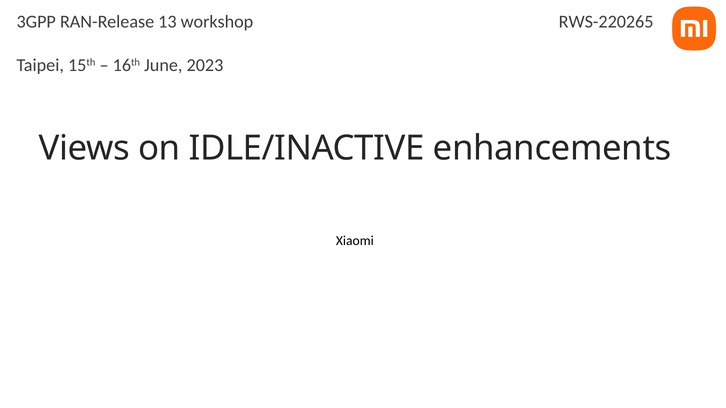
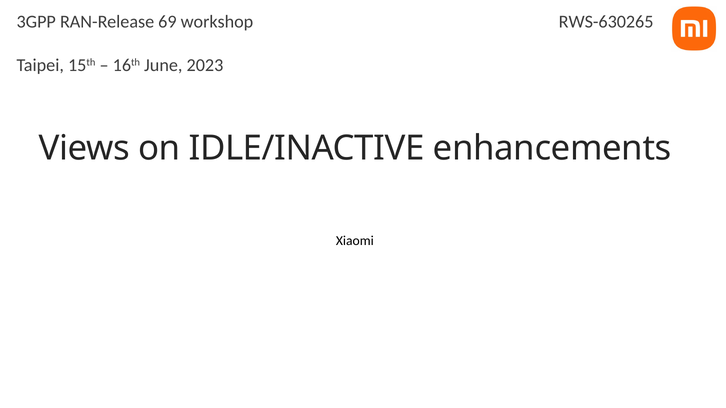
13: 13 -> 69 (167, 22)
RWS-220265: RWS-220265 -> RWS-630265 (606, 22)
